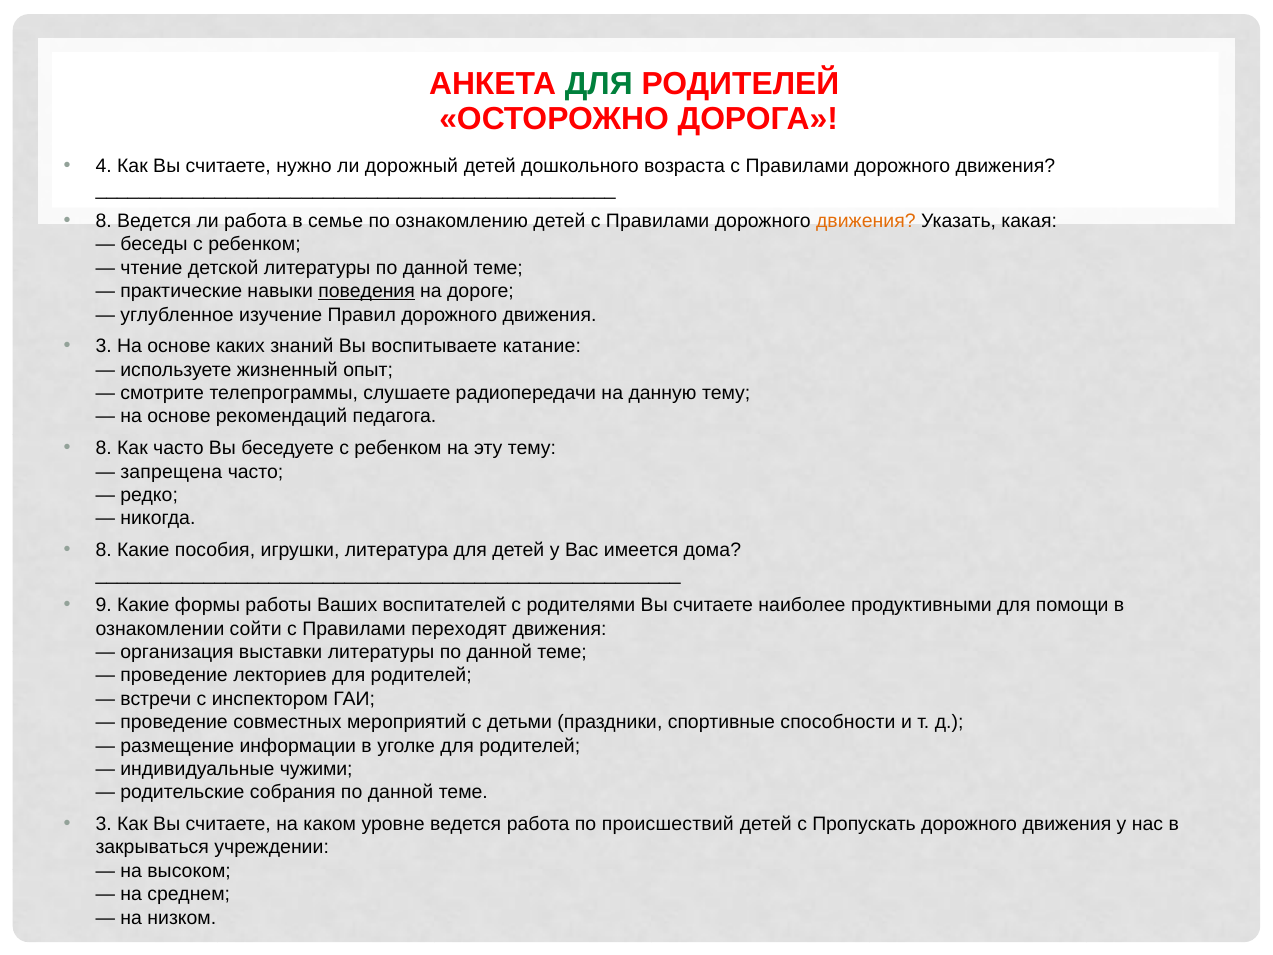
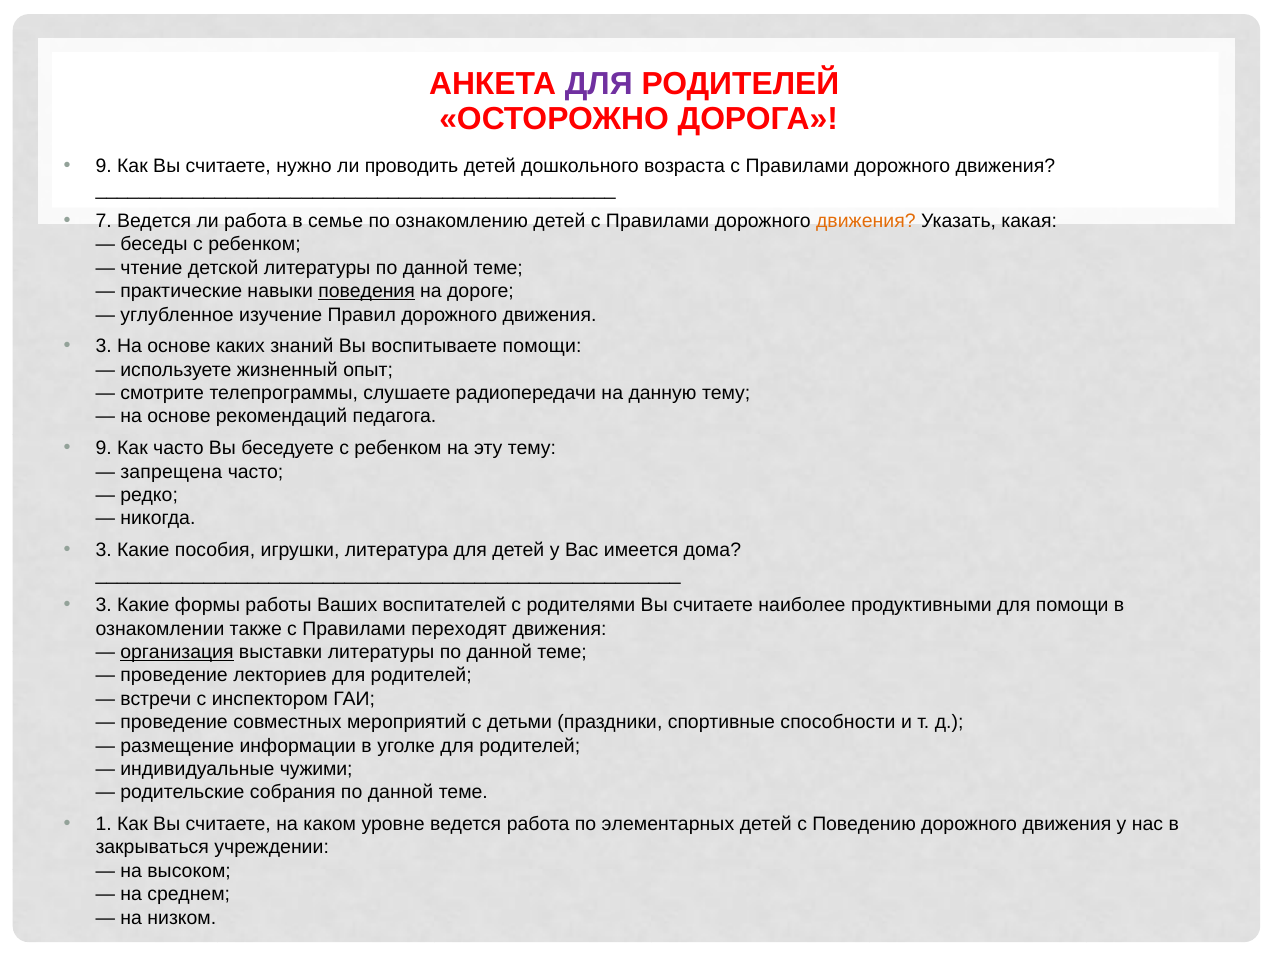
ДЛЯ colour: green -> purple (599, 84)
4: 4 -> 9 (104, 166)
дорожный: дорожный -> проводить (412, 166)
8: 8 -> 7 (104, 221)
воспитываете катание: катание -> помощи (542, 346)
8: 8 -> 9 (104, 448)
8: 8 -> 3 (104, 550)
9: 9 -> 3 (104, 605)
сойти: сойти -> также (256, 629)
организация underline: none -> present (177, 652)
3: 3 -> 1 (104, 824)
происшествий: происшествий -> элементарных (668, 824)
Пропускать: Пропускать -> Поведению (864, 824)
